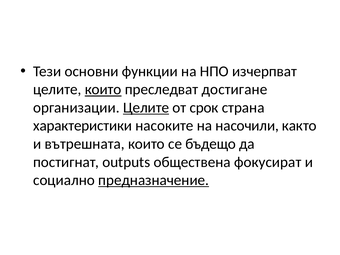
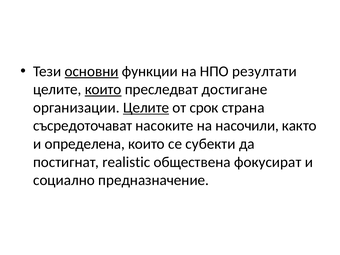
основни underline: none -> present (92, 71)
изчерпват: изчерпват -> резултати (264, 71)
характеристики: характеристики -> съсредоточават (83, 126)
вътрешната: вътрешната -> определена (85, 144)
бъдещо: бъдещо -> субекти (210, 144)
outputs: outputs -> realistic (126, 162)
предназначение underline: present -> none (154, 180)
